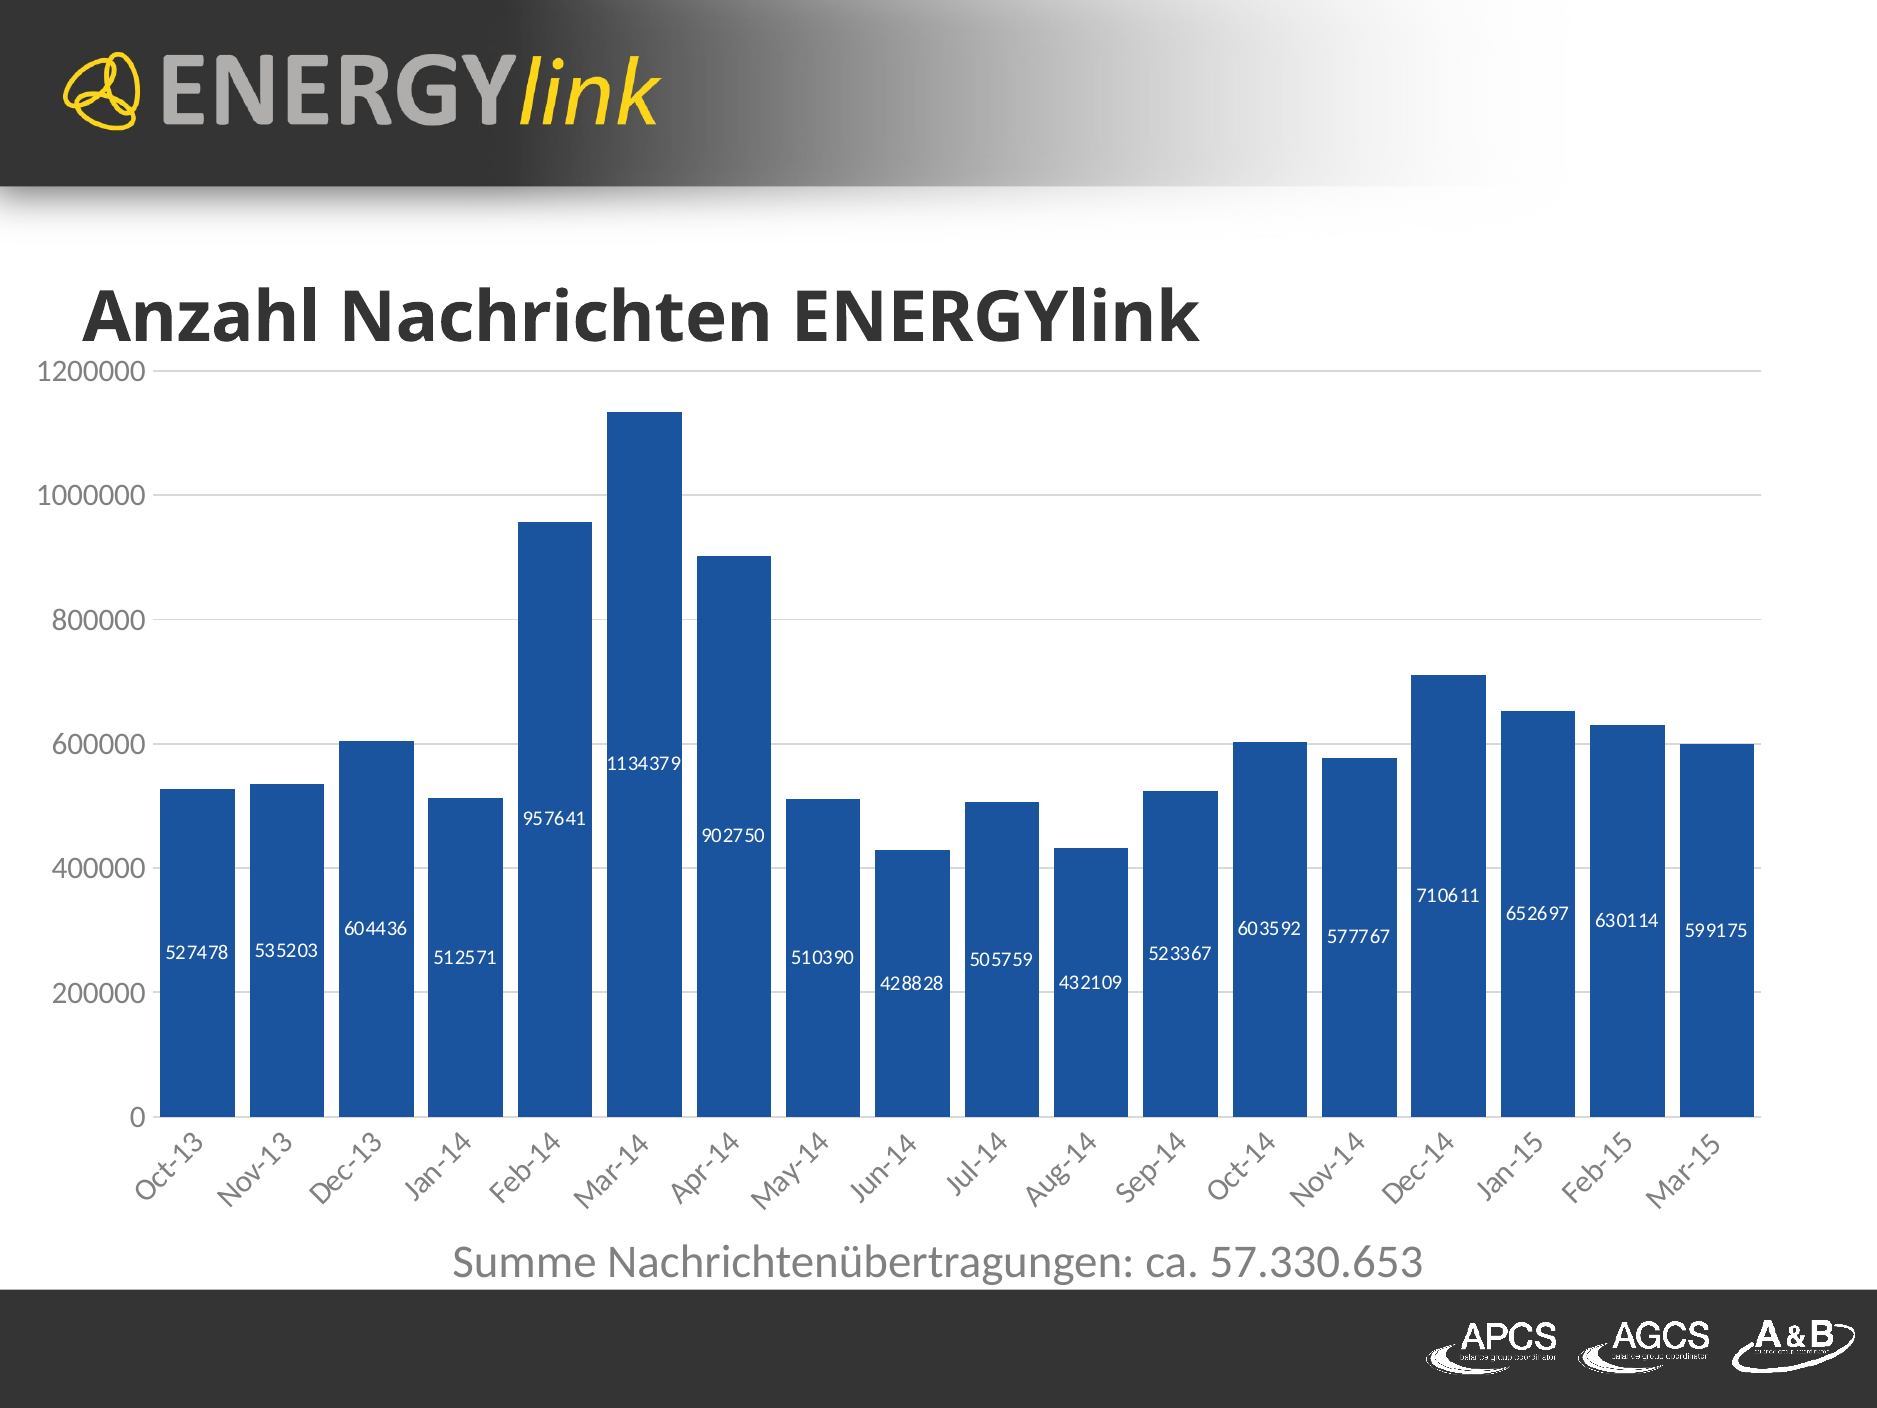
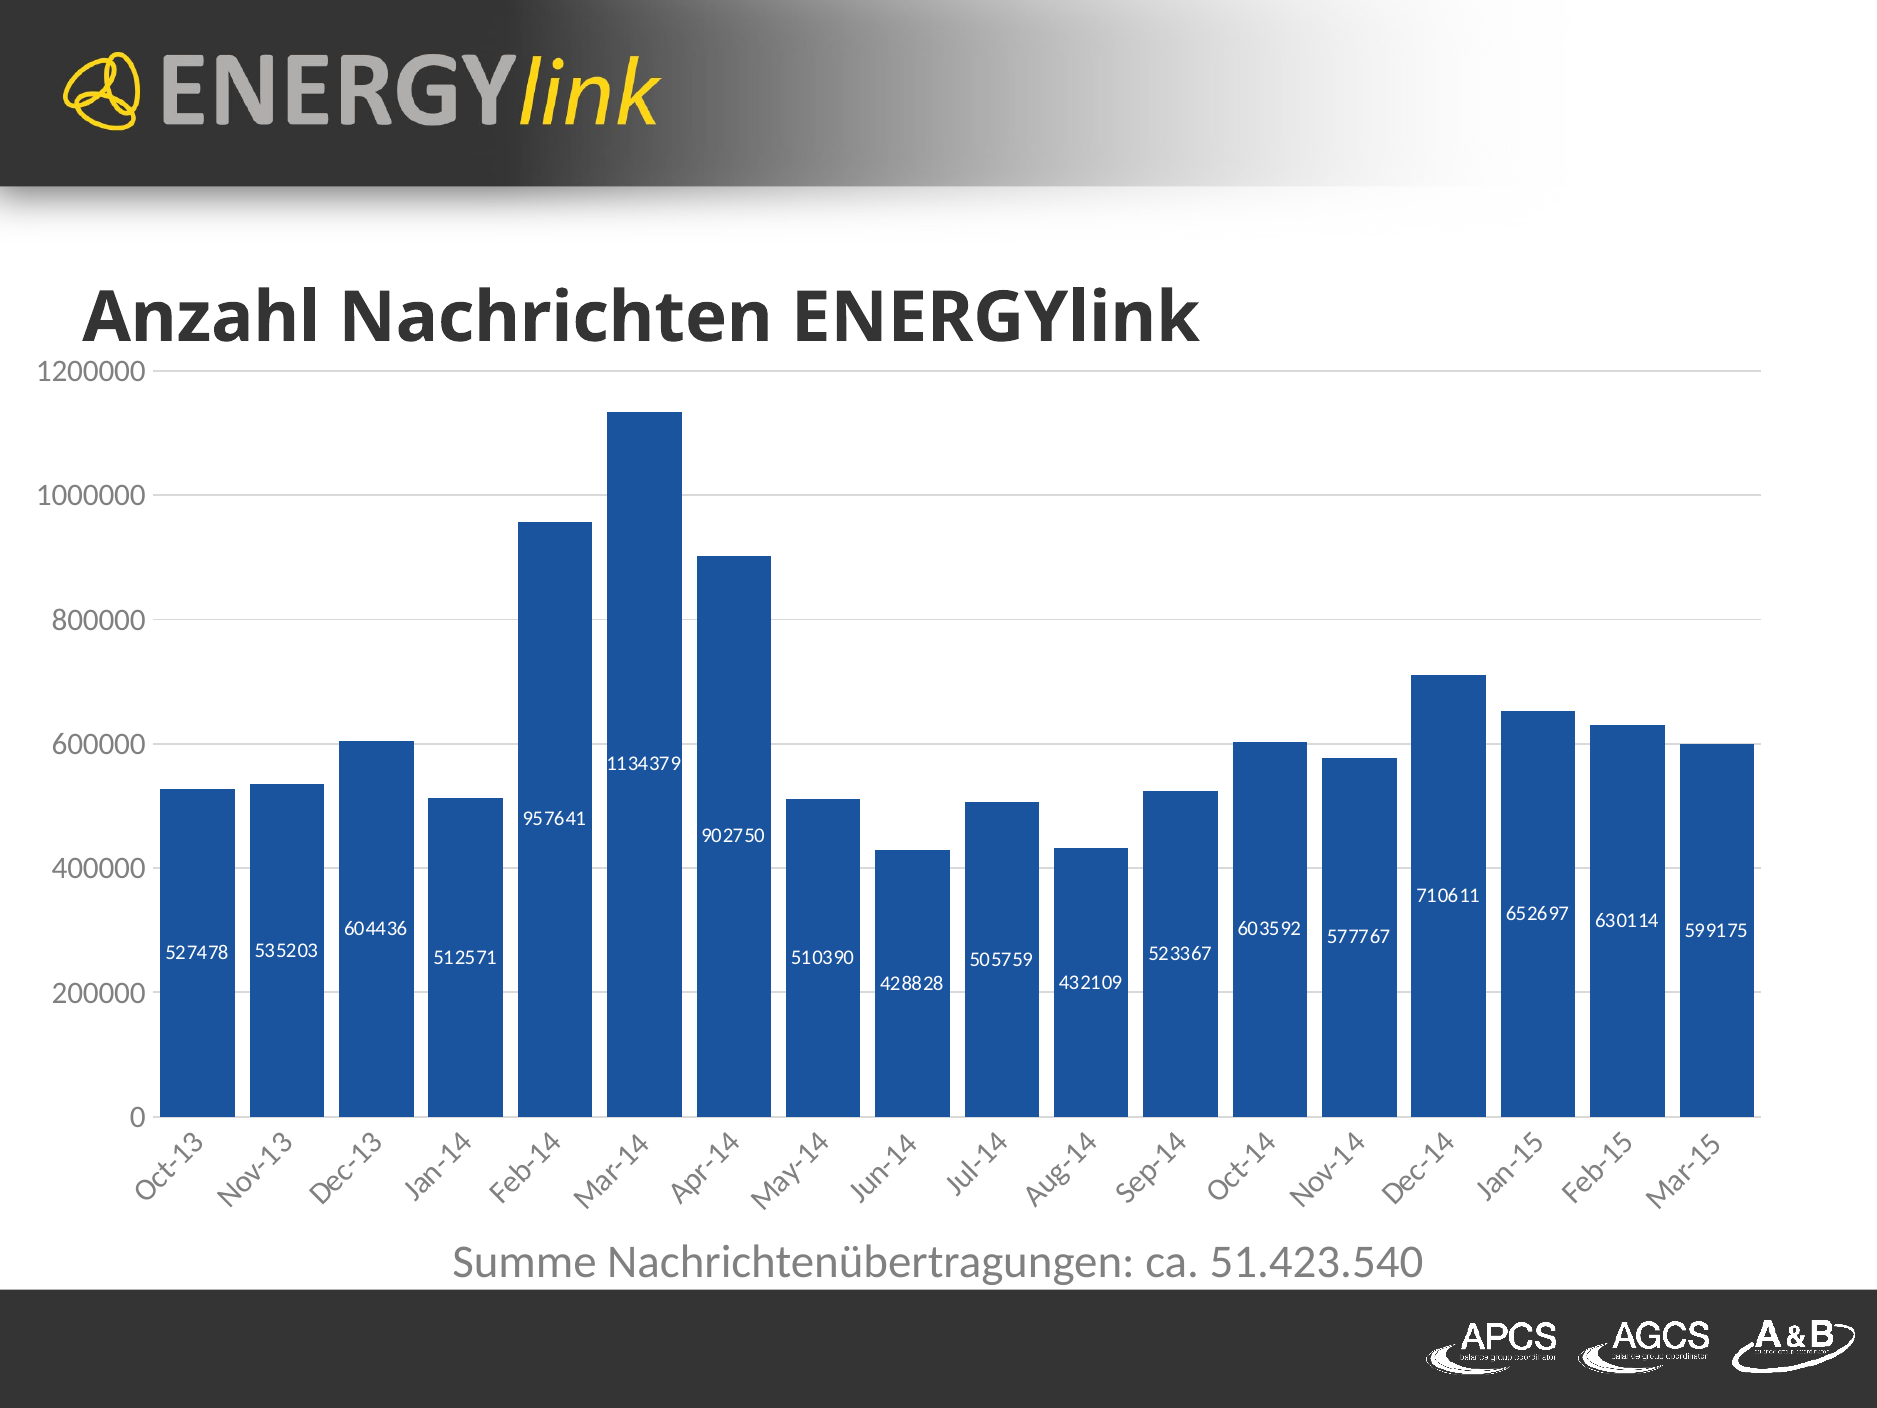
57.330.653: 57.330.653 -> 51.423.540 (1316, 1262)
